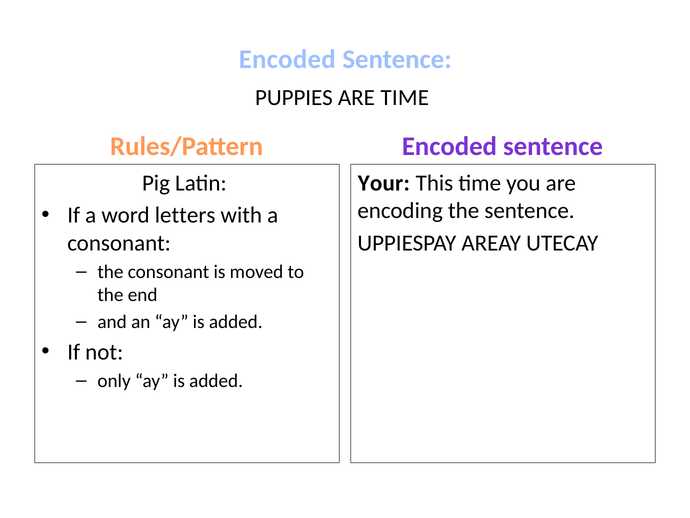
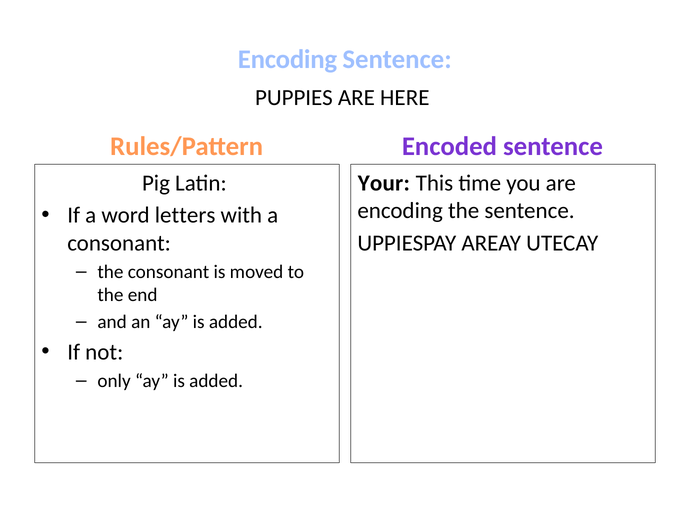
Encoded: Encoded -> Encoding (288, 60)
ARE TIME: TIME -> HERE (405, 97)
